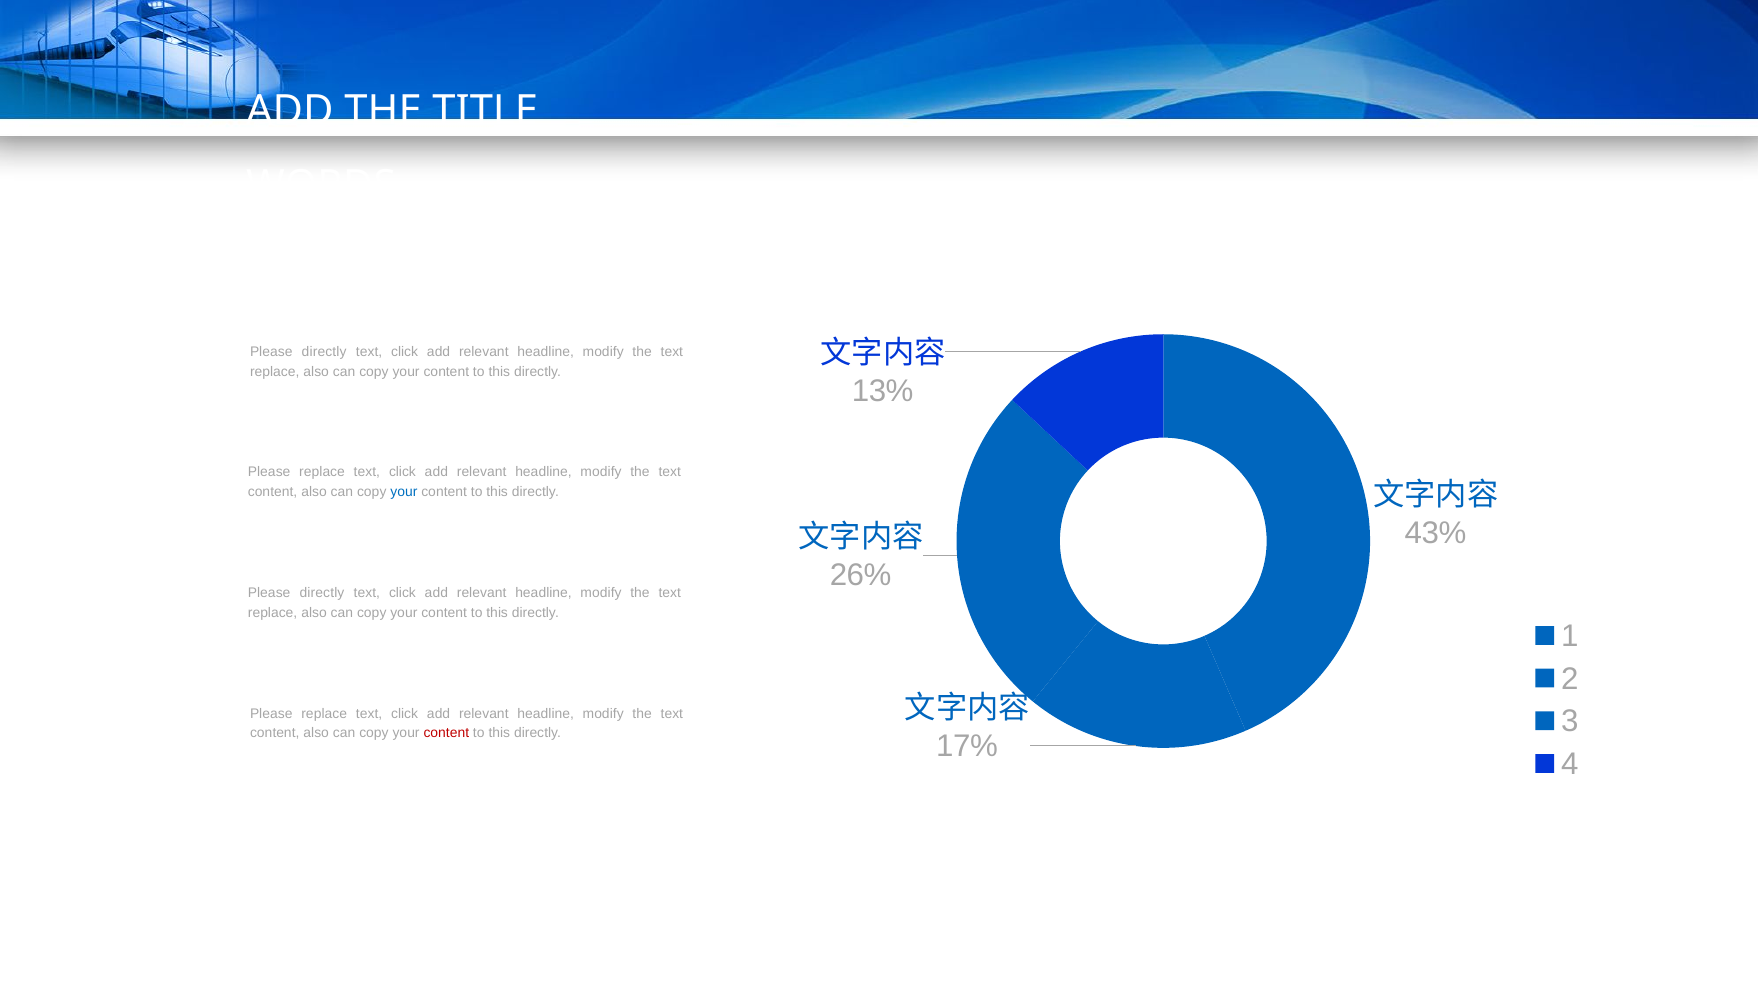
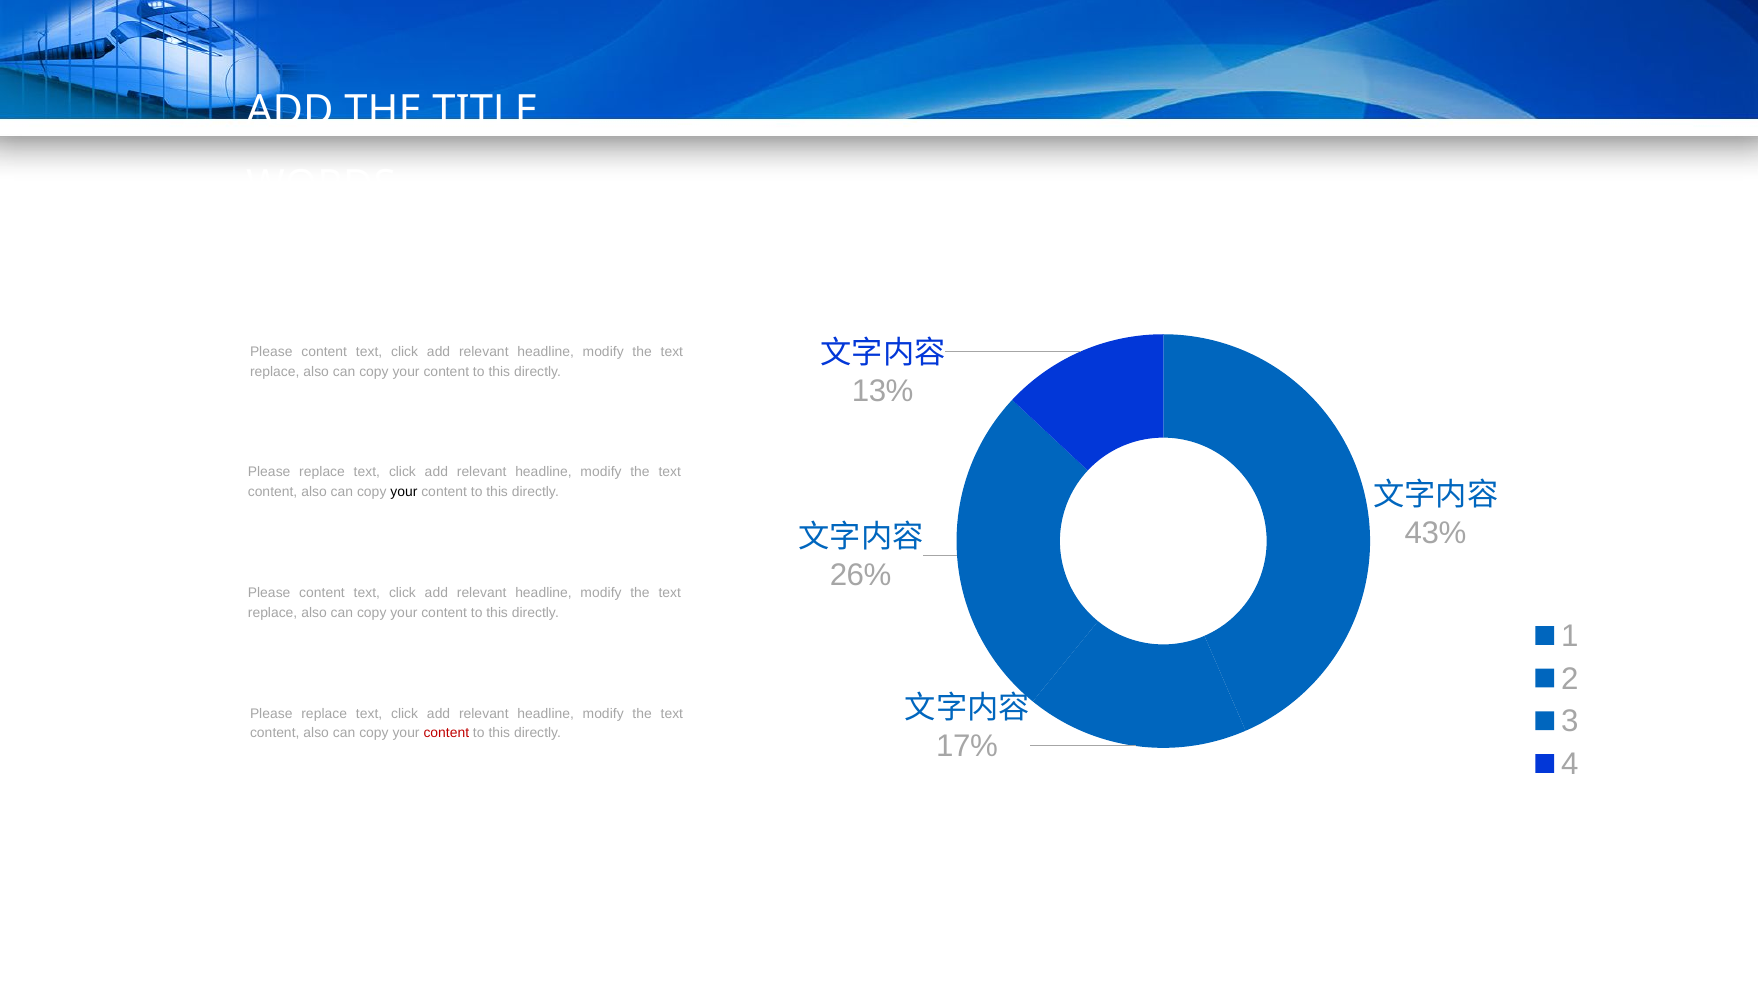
directly: directly -> content (324, 352)
your colour: blue -> black (404, 492)
directly: directly -> content (322, 593)
